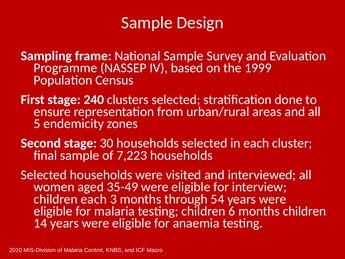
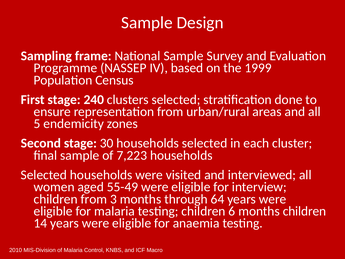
35-49: 35-49 -> 55-49 (123, 187)
children each: each -> from (94, 199)
54: 54 -> 64 (218, 199)
